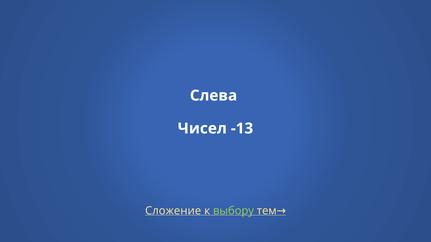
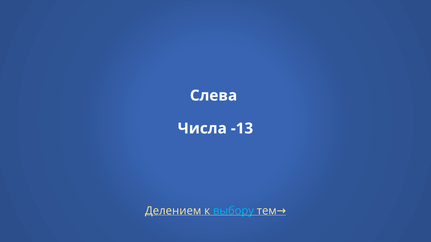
Чисел: Чисел -> Числа (202, 129)
Сложение: Сложение -> Делением (173, 211)
выбору colour: light green -> light blue (233, 211)
